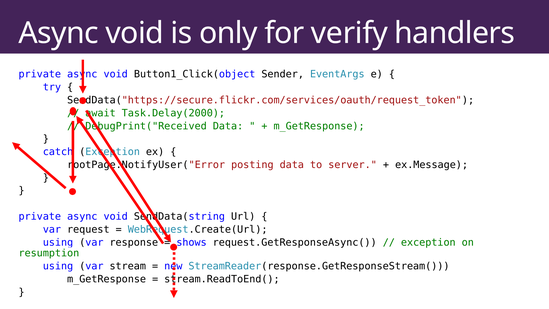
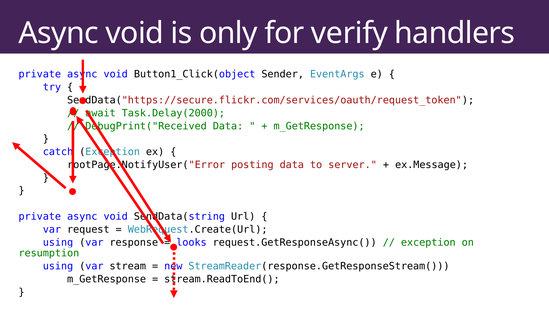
shows: shows -> looks (192, 242)
